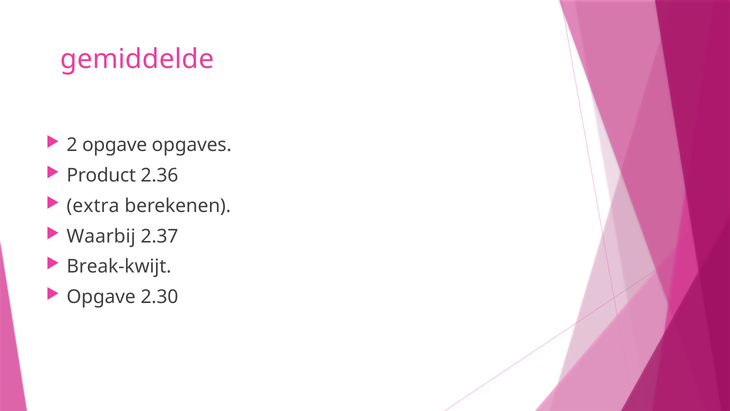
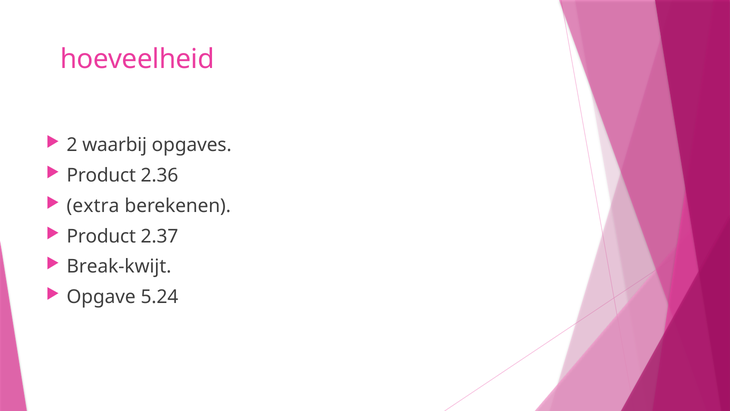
gemiddelde: gemiddelde -> hoeveelheid (137, 59)
2 opgave: opgave -> waarbij (115, 145)
Waarbij: Waarbij -> Product (101, 236)
2.30: 2.30 -> 5.24 (159, 297)
